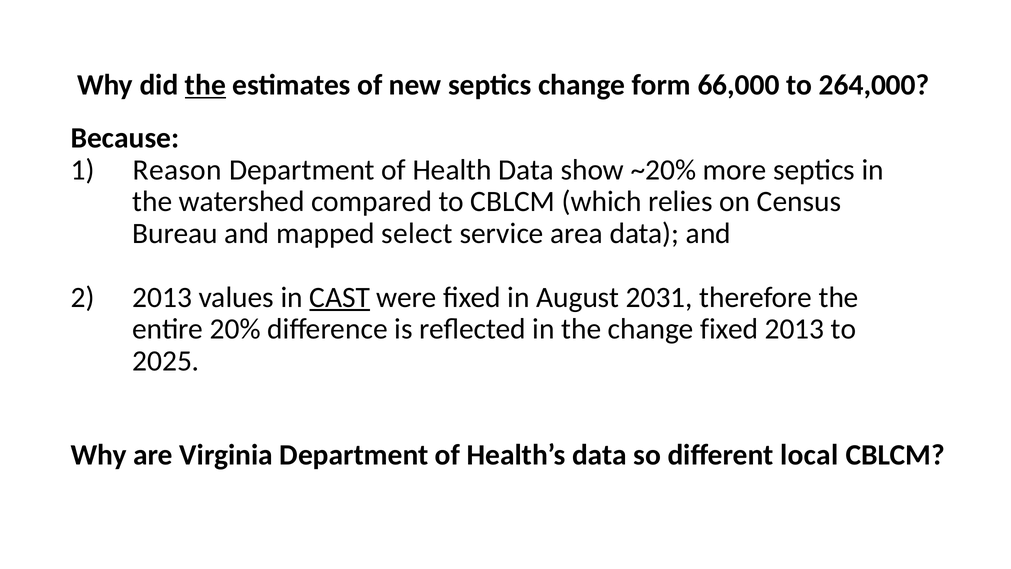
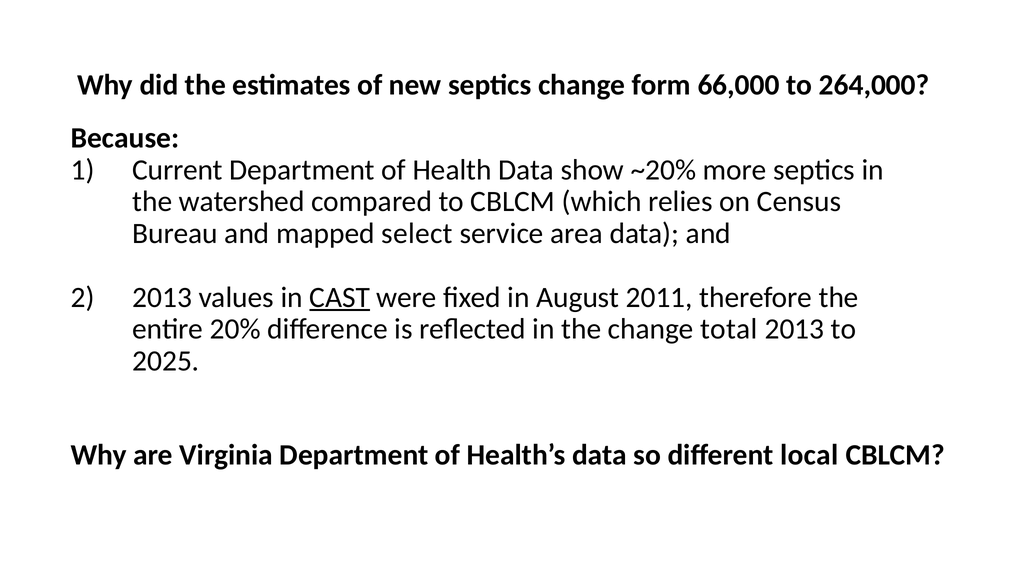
the underline: present -> none (205, 85)
Reason: Reason -> Current (178, 170)
2031: 2031 -> 2011 (659, 297)
change fixed: fixed -> total (729, 329)
